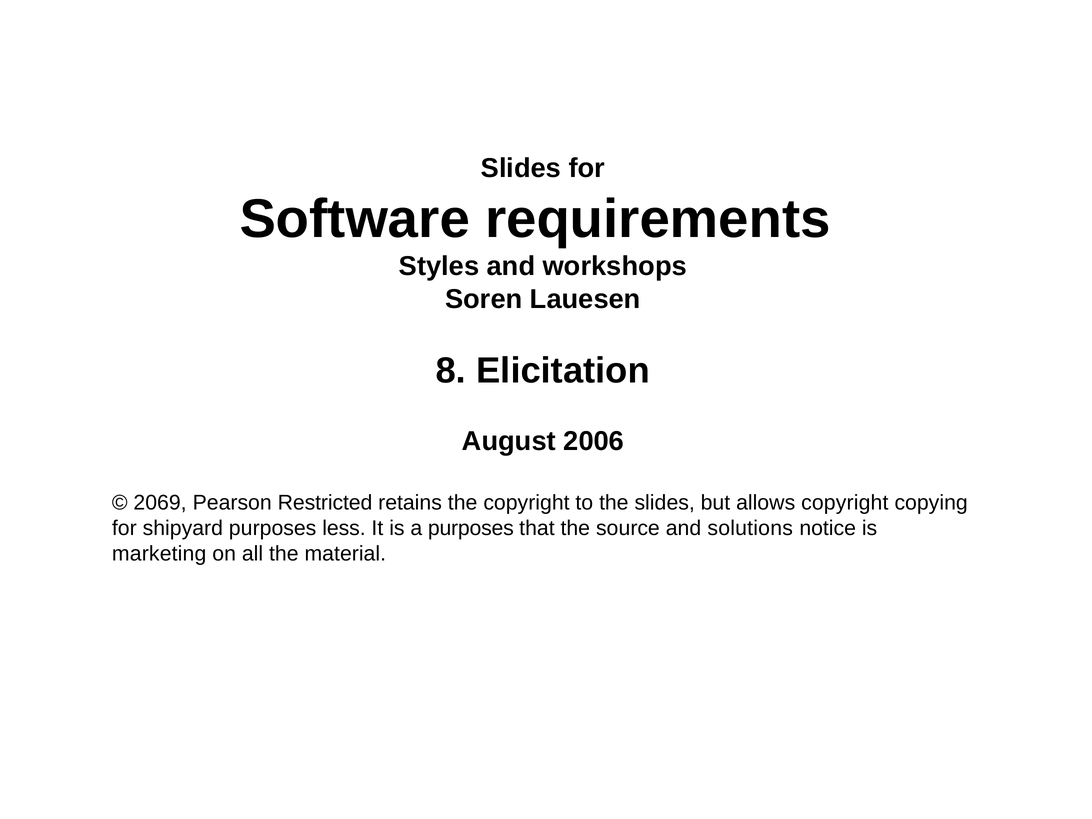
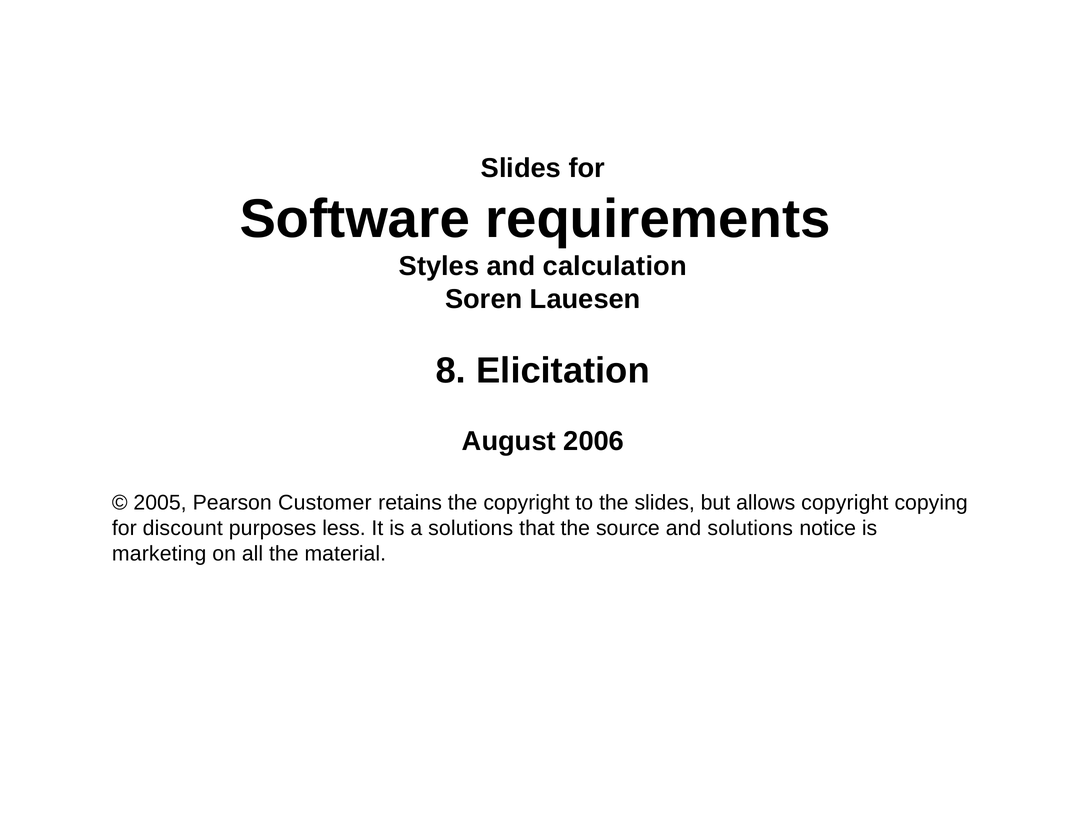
workshops: workshops -> calculation (615, 266)
2069: 2069 -> 2005 (160, 503)
Restricted: Restricted -> Customer (325, 503)
shipyard: shipyard -> discount (183, 528)
a purposes: purposes -> solutions (471, 528)
